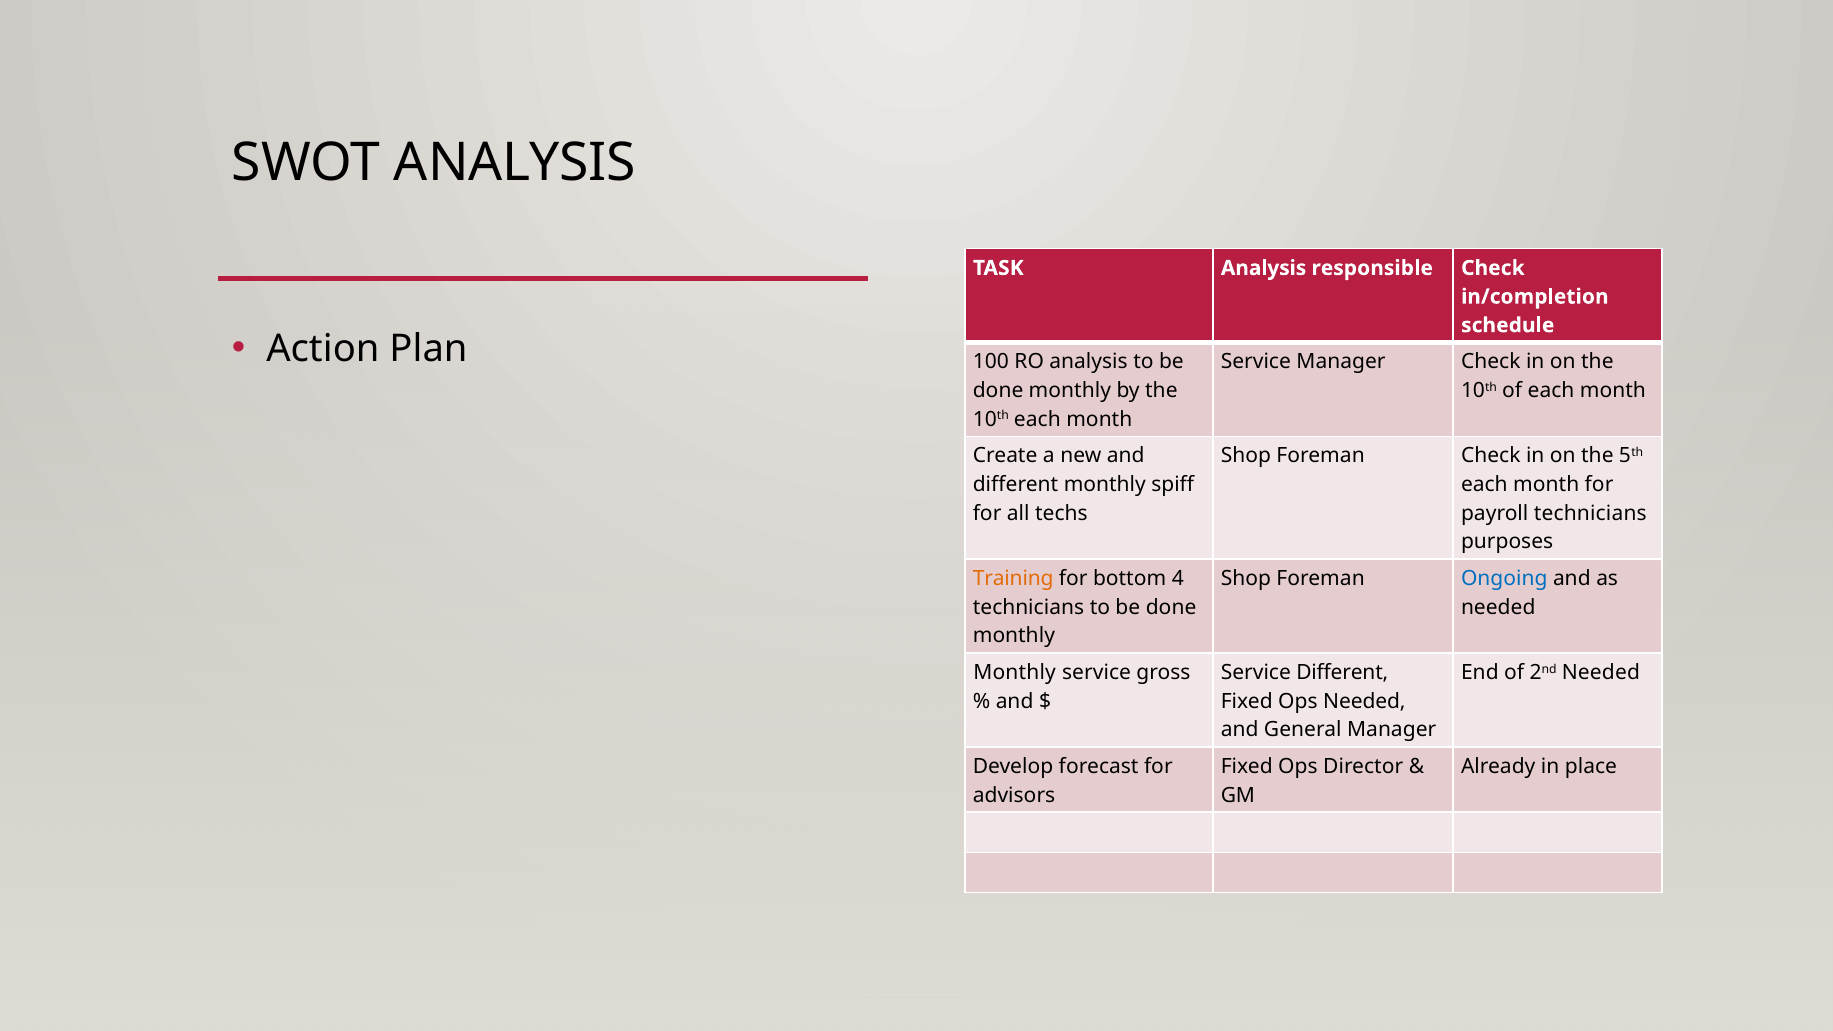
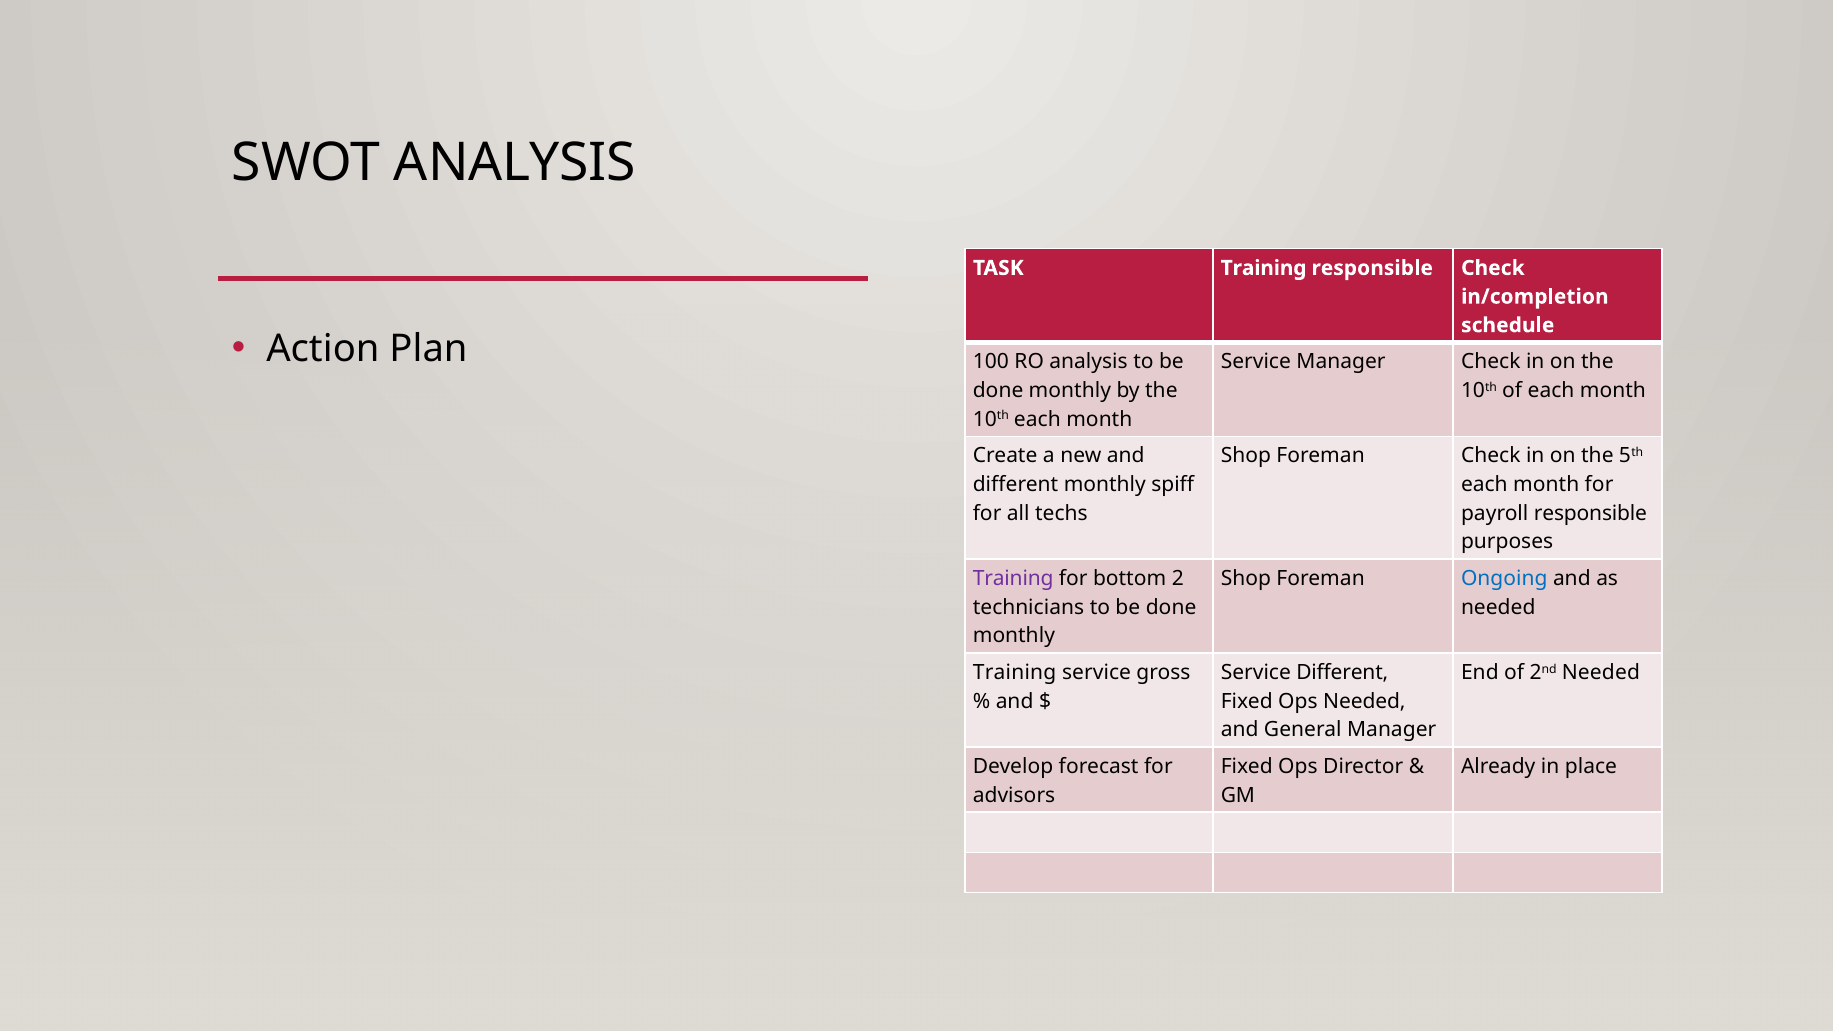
TASK Analysis: Analysis -> Training (1264, 268)
payroll technicians: technicians -> responsible (1590, 513)
Training colour: orange -> purple (1013, 579)
4: 4 -> 2 (1178, 579)
Monthly: Monthly -> Training (1015, 673)
